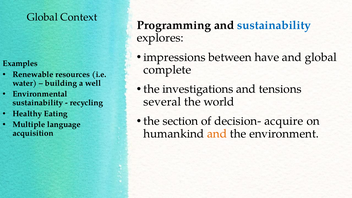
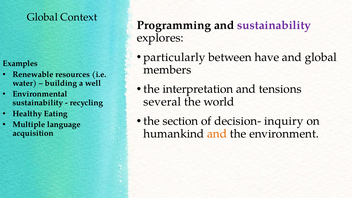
sustainability colour: blue -> purple (274, 25)
impressions: impressions -> particularly (174, 57)
complete: complete -> members (167, 70)
investigations: investigations -> interpretation (198, 89)
acquire: acquire -> inquiry (284, 121)
